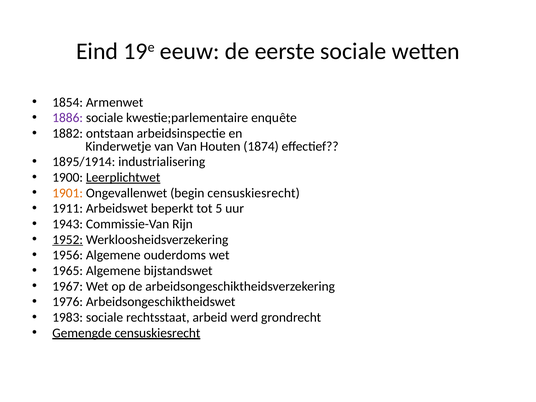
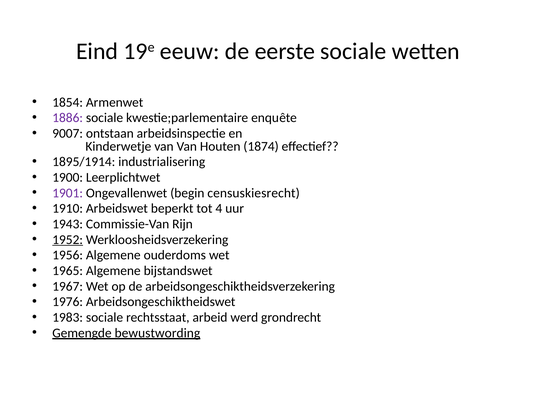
1882: 1882 -> 9007 (68, 133)
Leerplichtwet underline: present -> none (123, 177)
1901 colour: orange -> purple (68, 193)
1911: 1911 -> 1910 (68, 209)
5: 5 -> 4 (219, 209)
Gemengde censuskiesrecht: censuskiesrecht -> bewustwording (157, 333)
